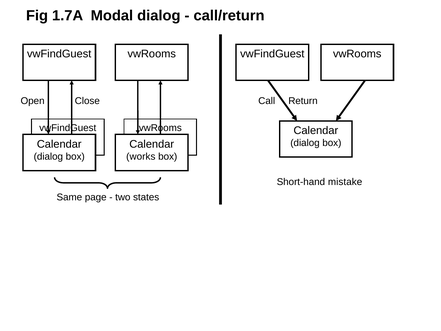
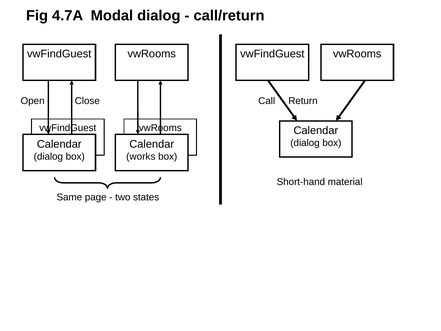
1.7A: 1.7A -> 4.7A (68, 16)
mistake: mistake -> material (345, 182)
